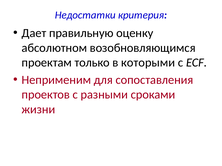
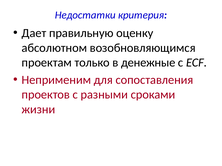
которыми: которыми -> денежные (148, 63)
